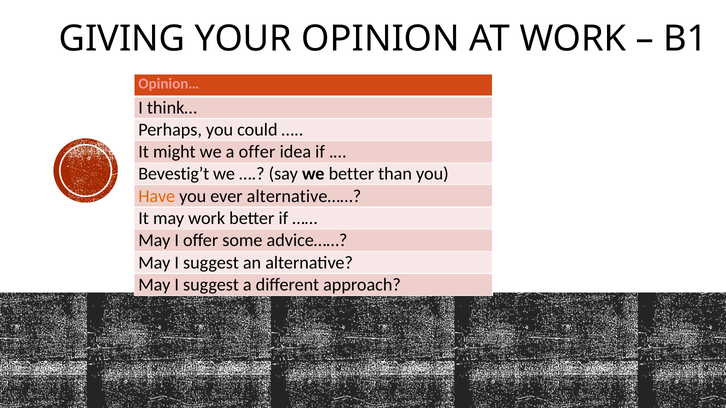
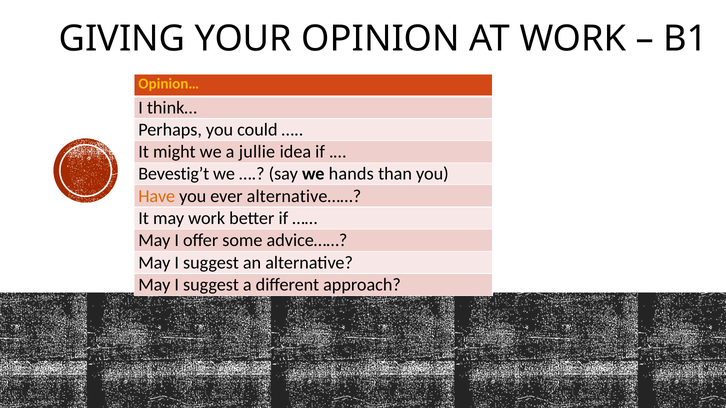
Opinion… colour: pink -> yellow (169, 84)
a offer: offer -> jullie (257, 152)
we better: better -> hands (351, 174)
